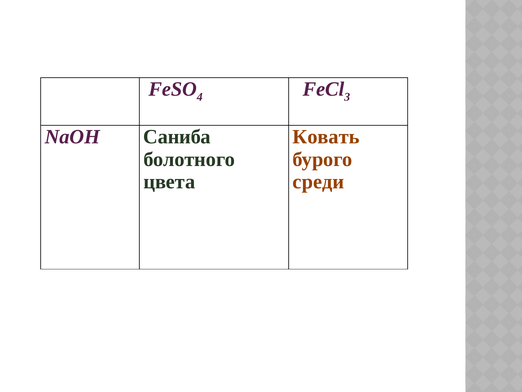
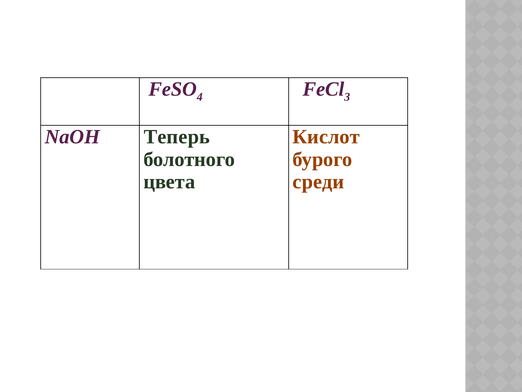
Саниба: Саниба -> Теперь (177, 137)
Ковать: Ковать -> Кислот (326, 137)
